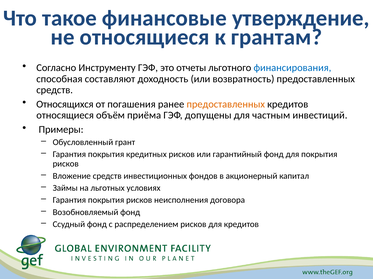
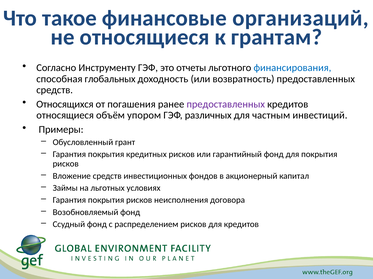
утверждение: утверждение -> организаций (301, 18)
составляют: составляют -> глобальных (110, 79)
предоставленных colour: orange -> purple (226, 104)
приёма: приёма -> упором (144, 116)
допущены: допущены -> различных (208, 116)
